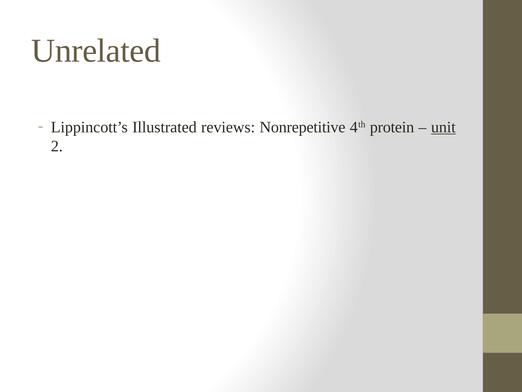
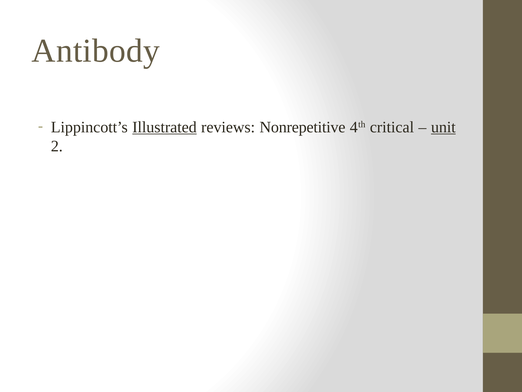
Unrelated: Unrelated -> Antibody (96, 51)
Illustrated underline: none -> present (164, 127)
protein: protein -> critical (392, 127)
